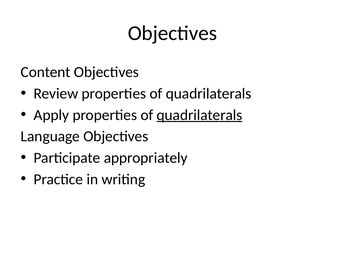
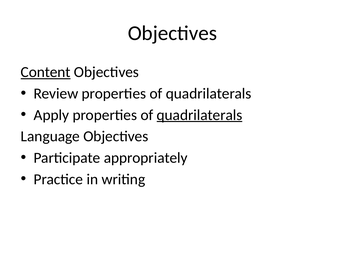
Content underline: none -> present (46, 72)
